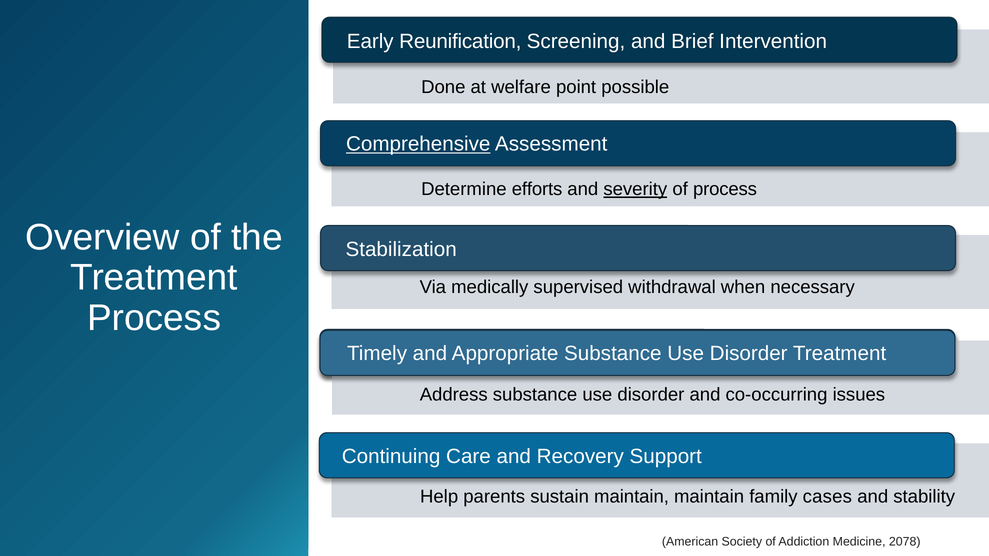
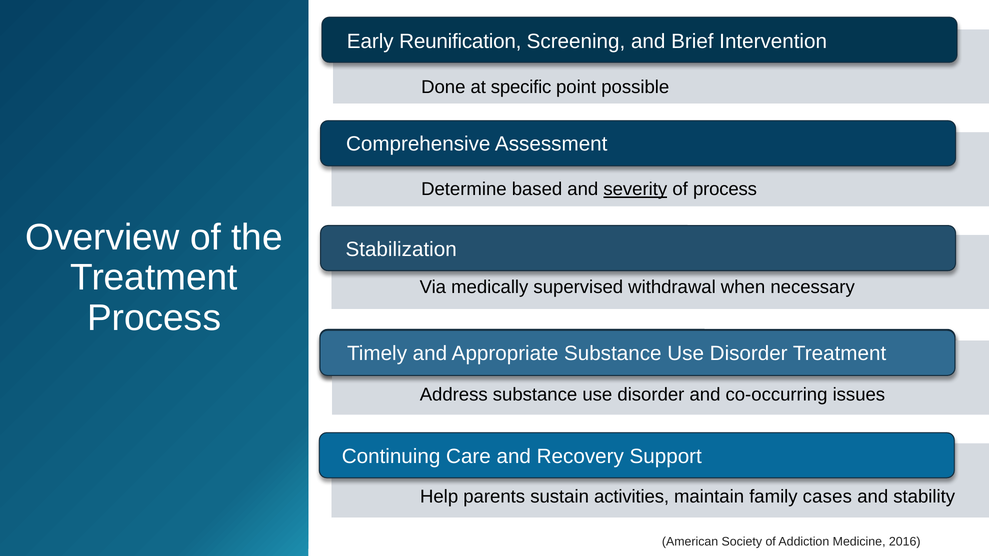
welfare: welfare -> specific (521, 87)
Comprehensive underline: present -> none (418, 144)
efforts: efforts -> based (537, 189)
sustain maintain: maintain -> activities (632, 497)
2078: 2078 -> 2016 (905, 542)
